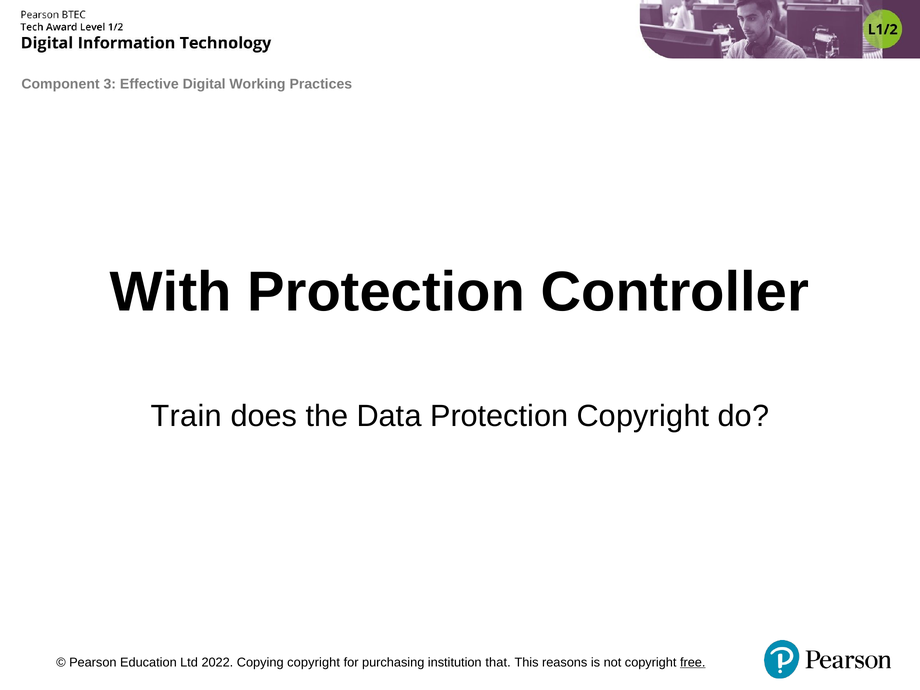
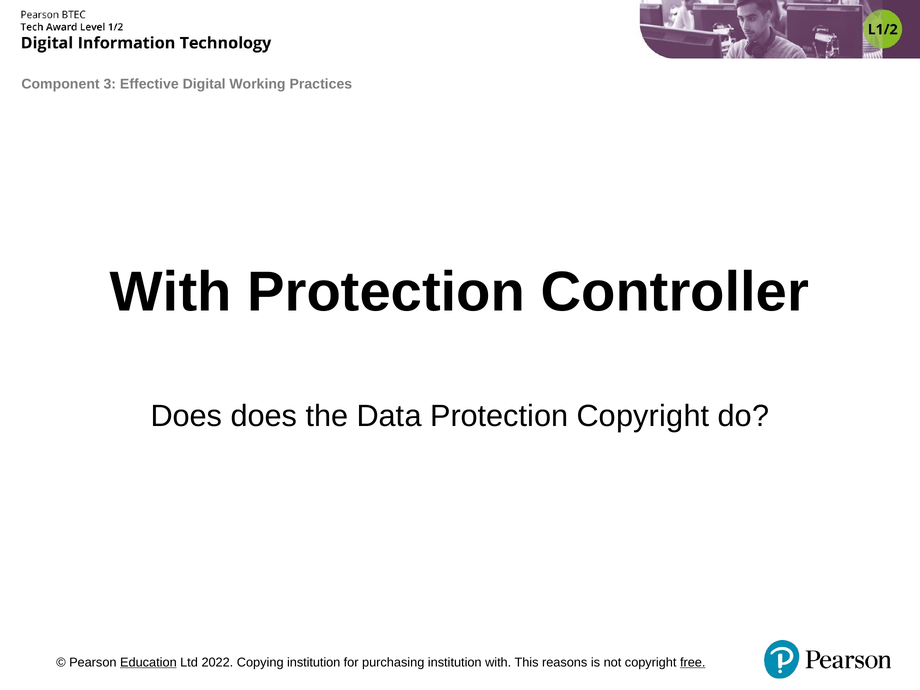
Train: Train -> Does (186, 416)
Education underline: none -> present (148, 662)
Copying copyright: copyright -> institution (314, 662)
institution that: that -> with (498, 662)
